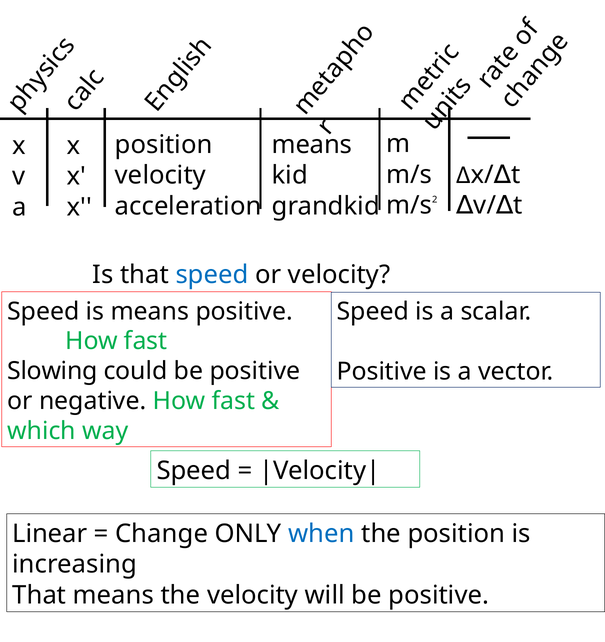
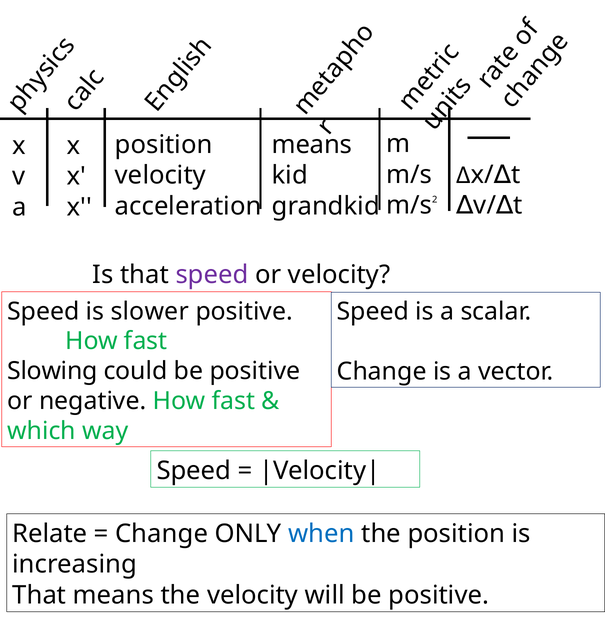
speed colour: blue -> purple (212, 275)
is means: means -> slower (150, 311)
Positive: Positive -> Change (382, 371)
Linear: Linear -> Relate (50, 534)
